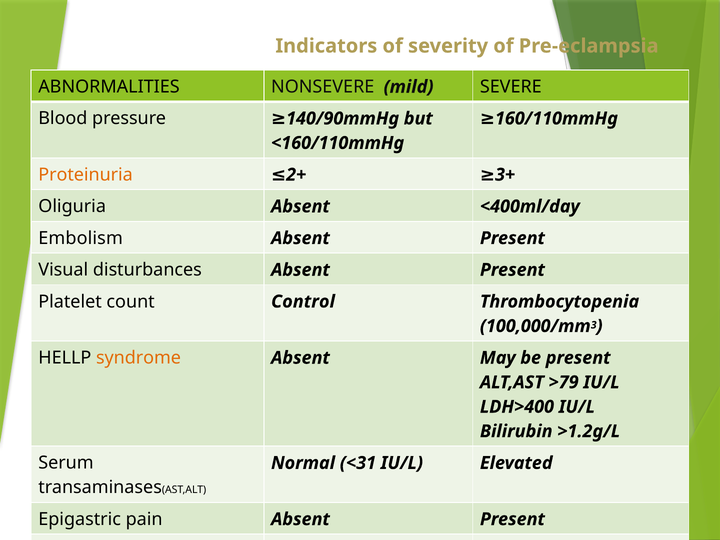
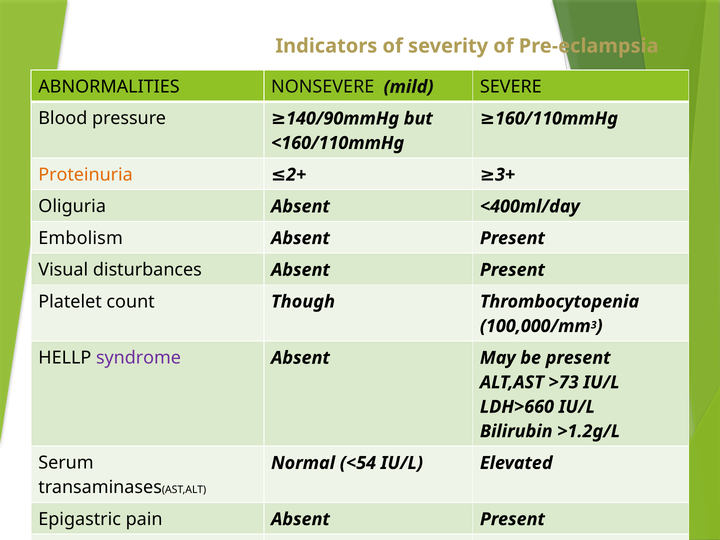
Control: Control -> Though (303, 302)
syndrome colour: orange -> purple (139, 358)
>79: >79 -> >73 (564, 382)
LDH>400: LDH>400 -> LDH>660 (517, 407)
<31: <31 -> <54 (358, 463)
